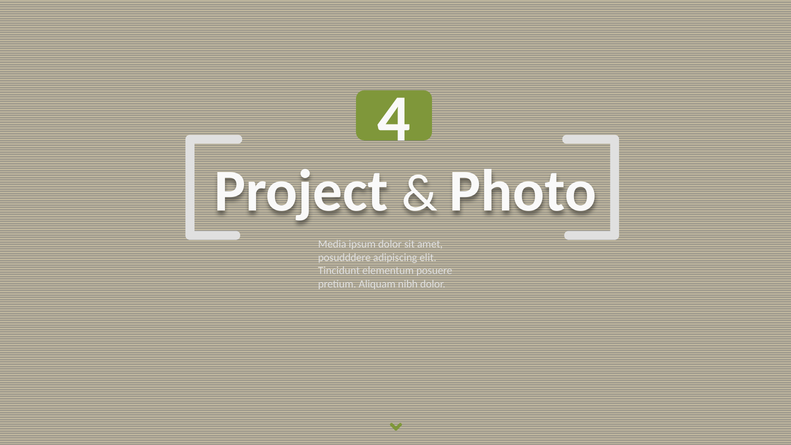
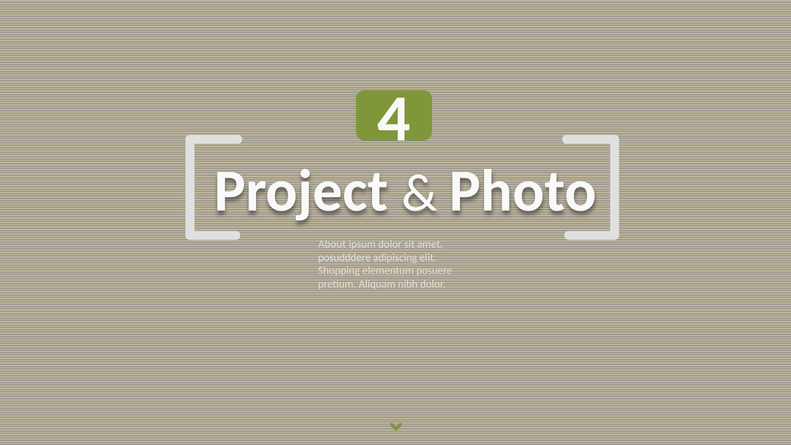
Media: Media -> About (332, 244)
Tincidunt: Tincidunt -> Shopping (339, 271)
